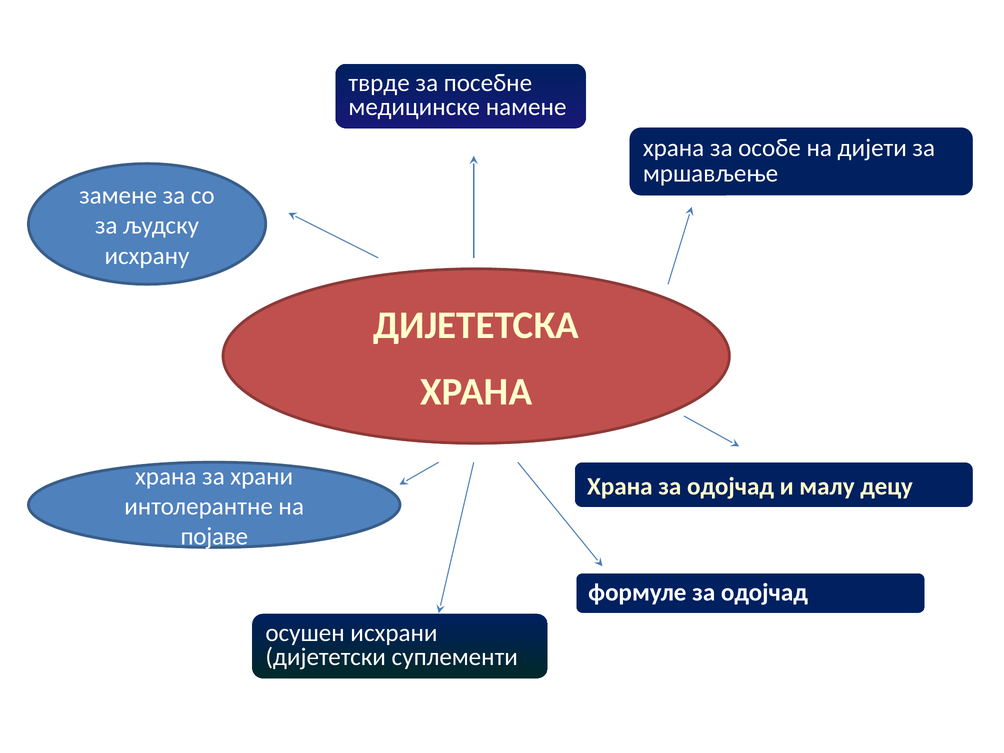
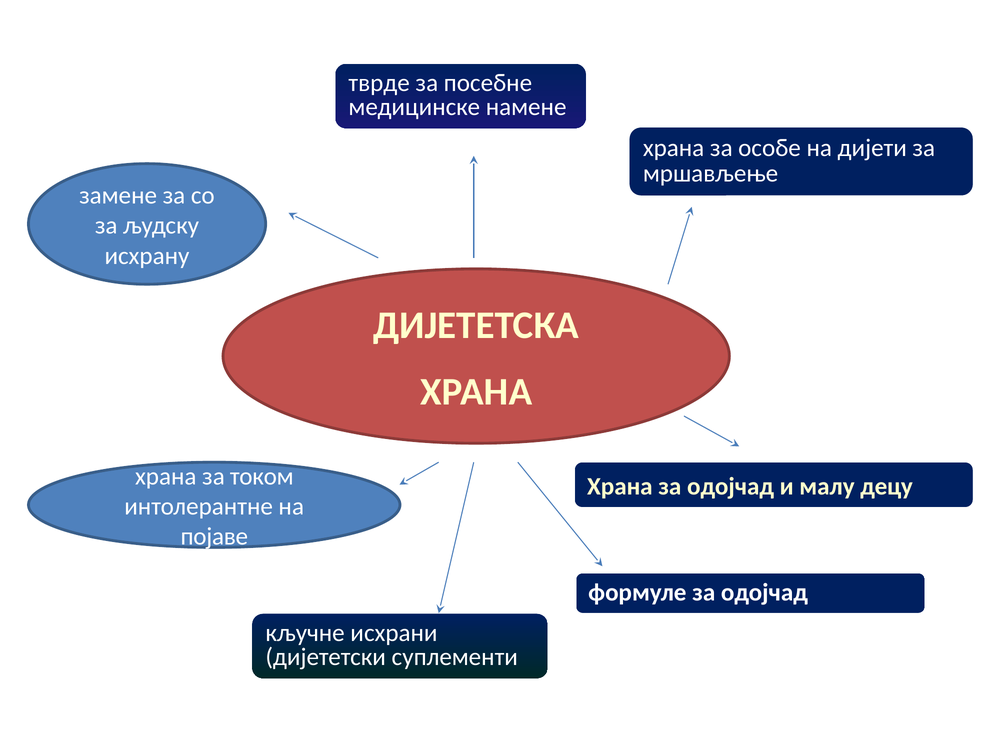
храни: храни -> током (262, 476)
осушен: осушен -> кључне (305, 633)
